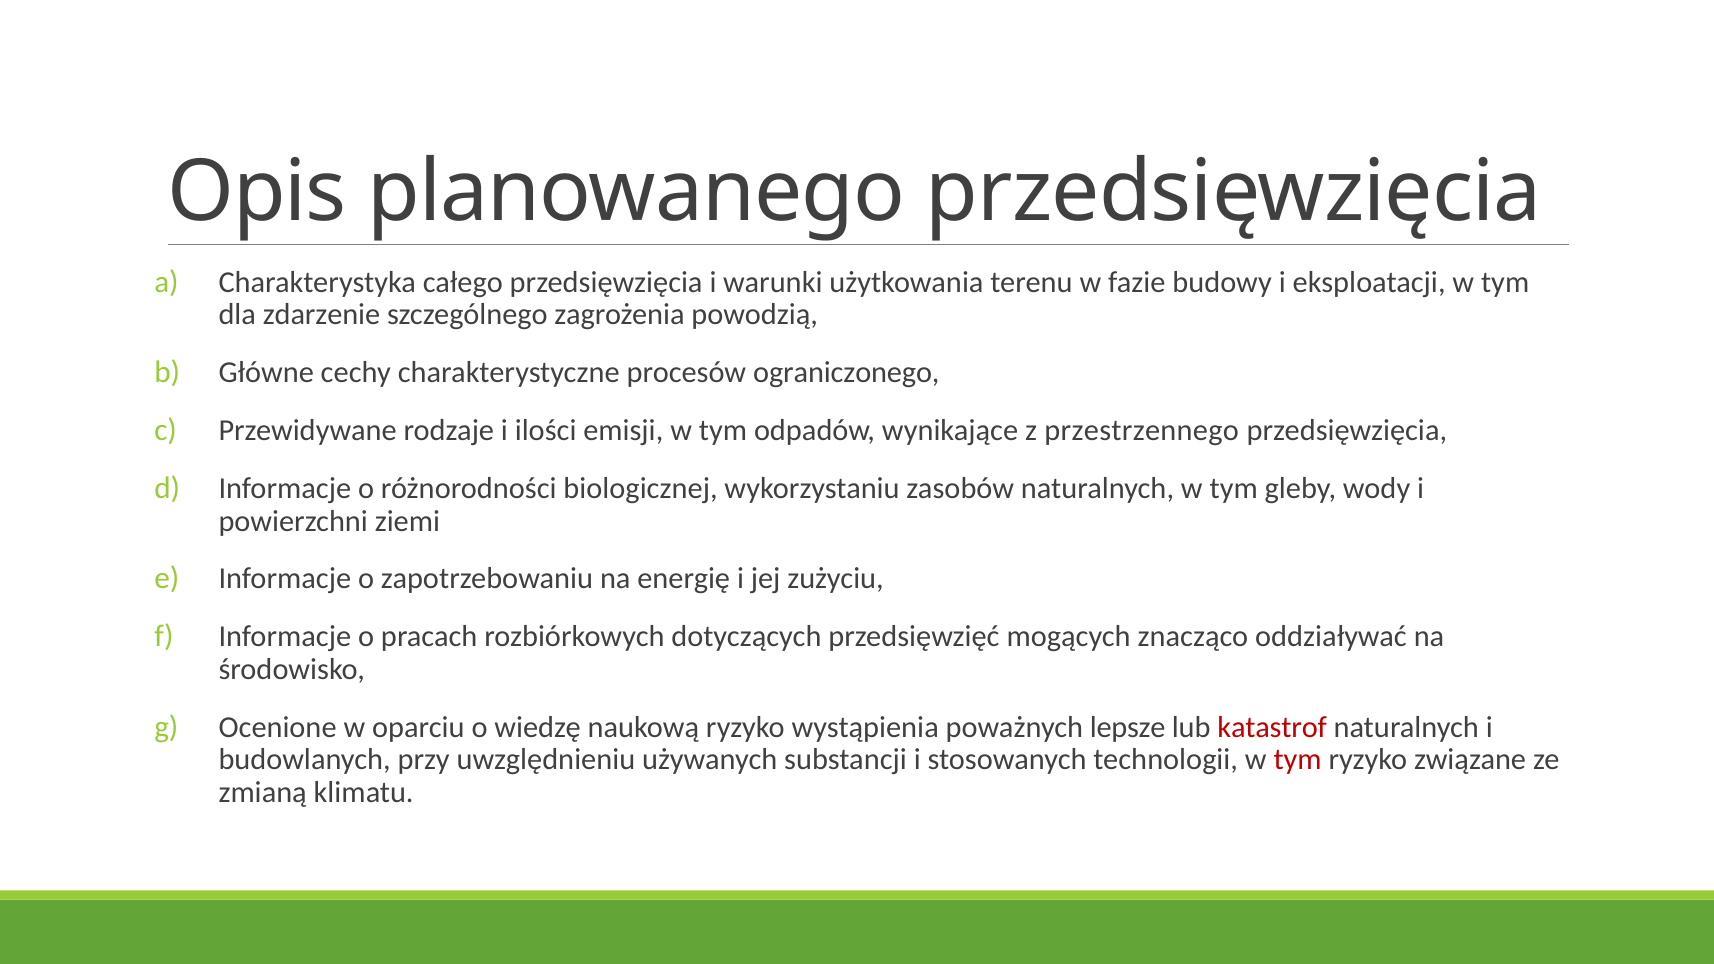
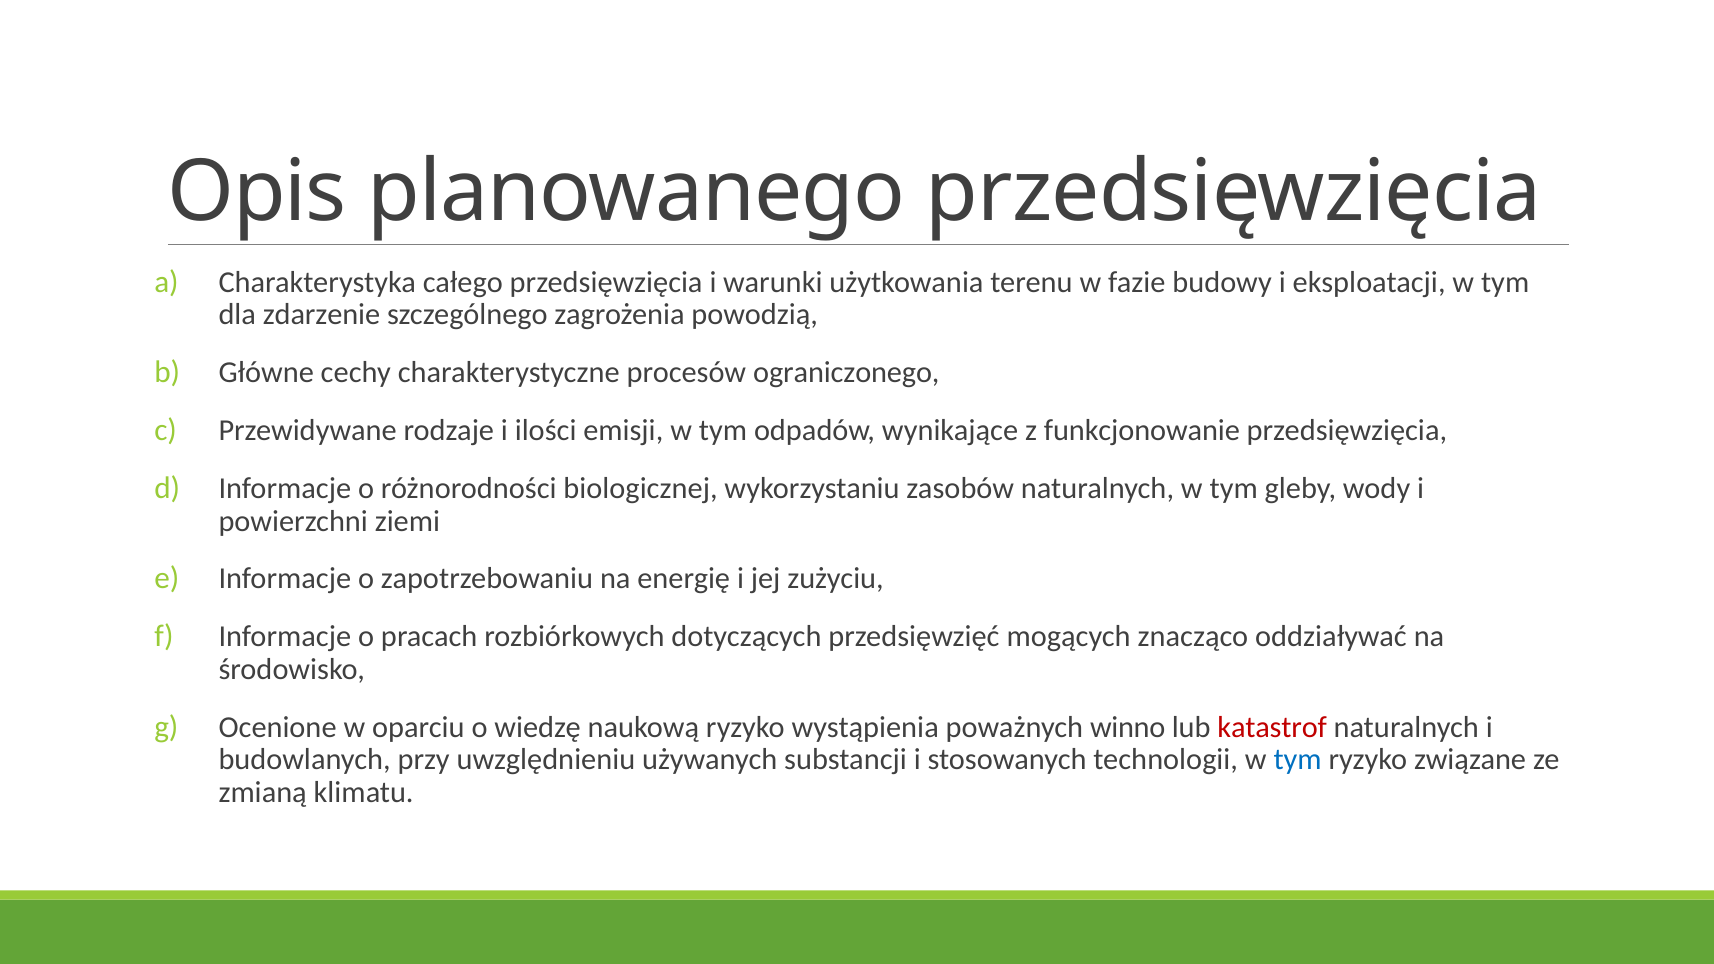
przestrzennego: przestrzennego -> funkcjonowanie (1142, 430)
lepsze: lepsze -> winno (1128, 727)
tym colour: red -> blue (1298, 760)
